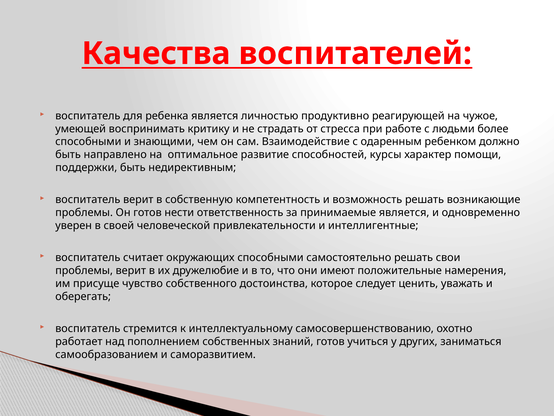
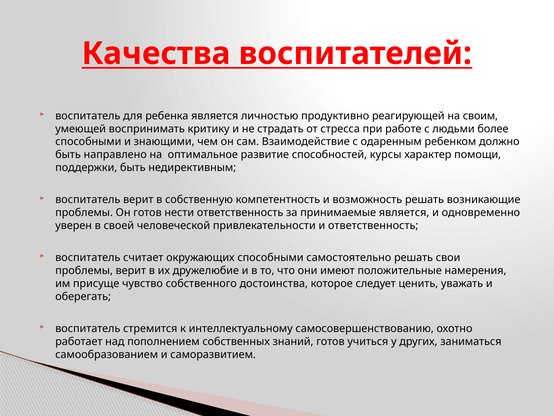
чужое: чужое -> своим (480, 116)
и интеллигентные: интеллигентные -> ответственность (373, 225)
